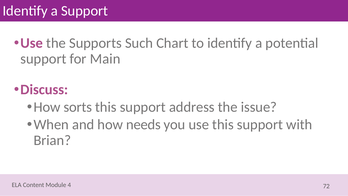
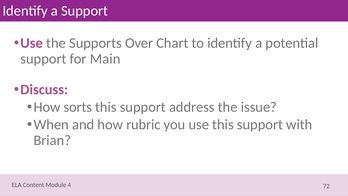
Such: Such -> Over (139, 43)
needs: needs -> rubric (143, 124)
